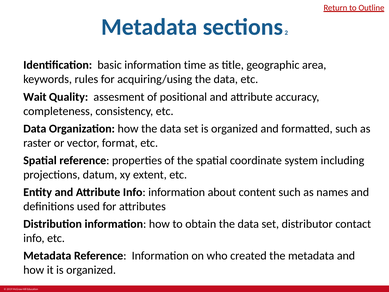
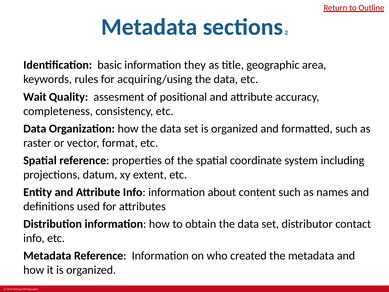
time: time -> they (195, 65)
